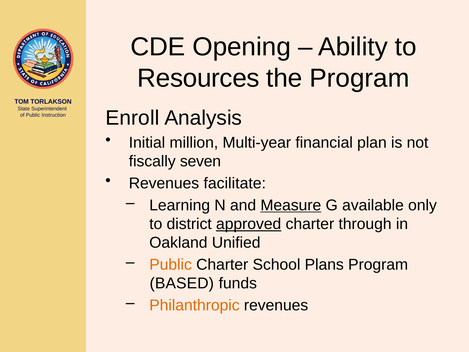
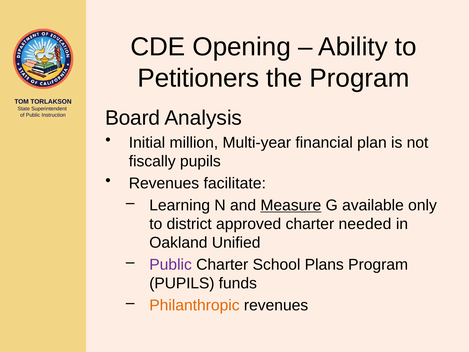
Resources: Resources -> Petitioners (198, 78)
Enroll: Enroll -> Board (133, 118)
fiscally seven: seven -> pupils (200, 161)
approved underline: present -> none (249, 224)
through: through -> needed (365, 224)
Public colour: orange -> purple (171, 264)
BASED: BASED -> PUPILS (182, 283)
